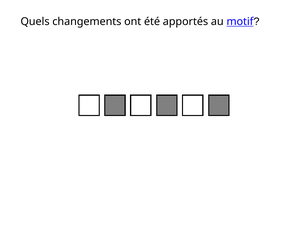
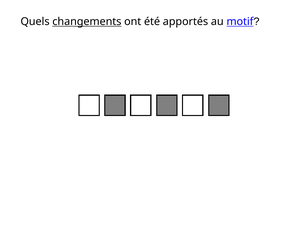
changements underline: none -> present (87, 22)
